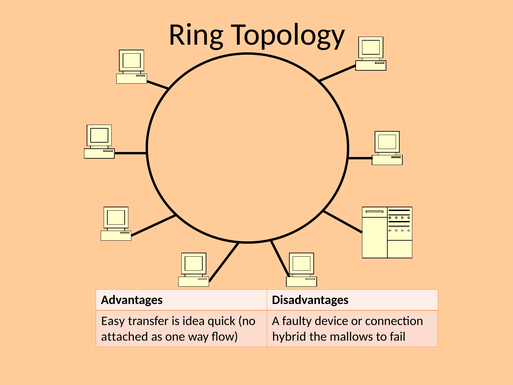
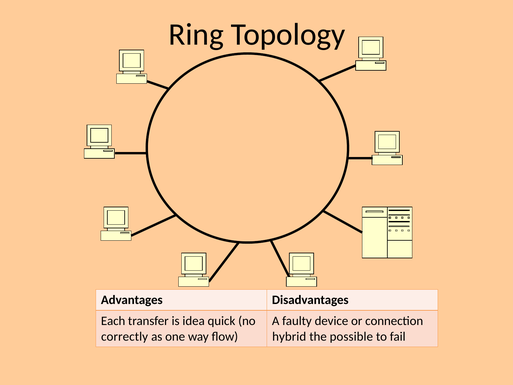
Easy: Easy -> Each (113, 321)
attached: attached -> correctly (125, 336)
mallows: mallows -> possible (351, 336)
